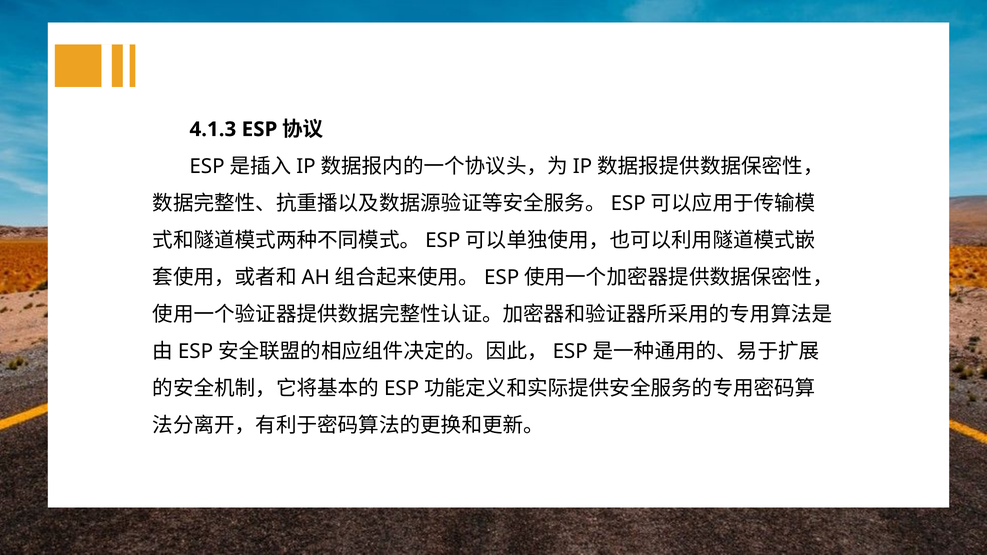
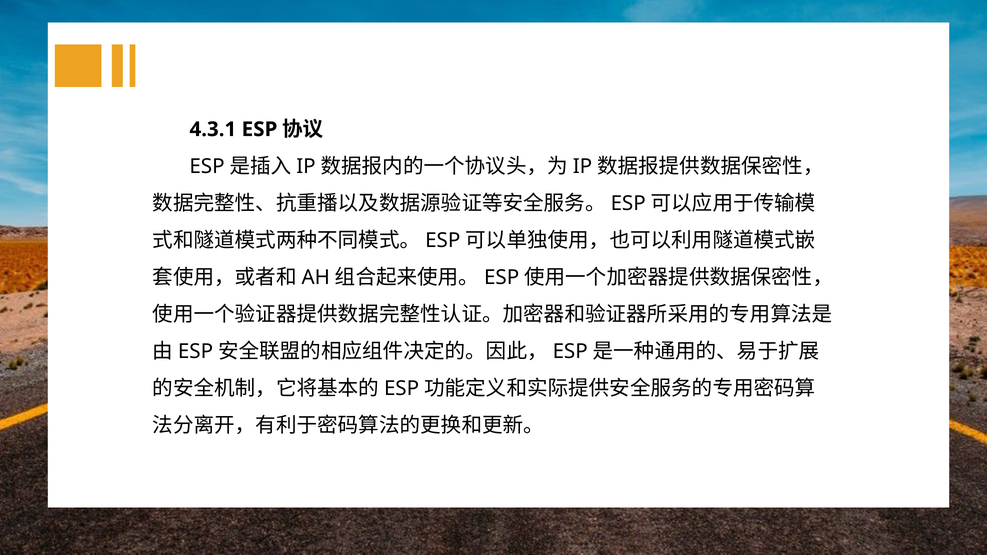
4.1.3: 4.1.3 -> 4.3.1 (213, 129)
